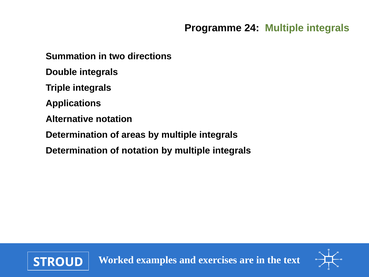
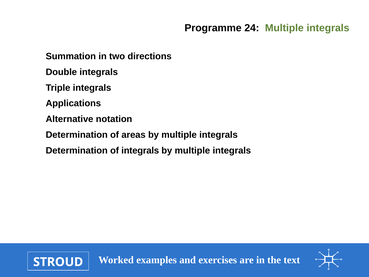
of notation: notation -> integrals (140, 150)
